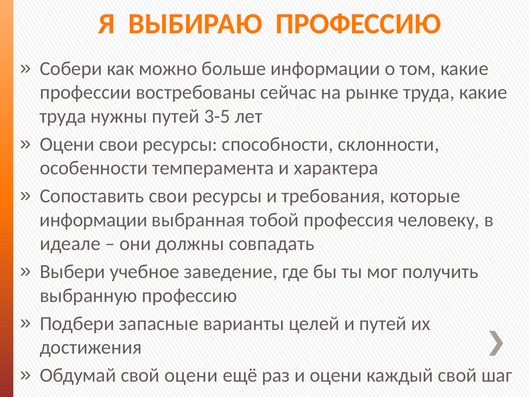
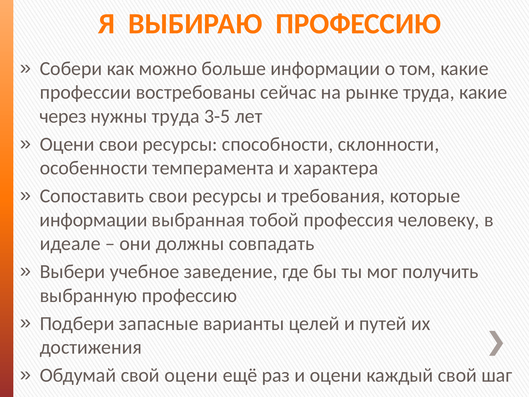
труда: труда -> через (63, 116)
нужны путей: путей -> труда (176, 116)
